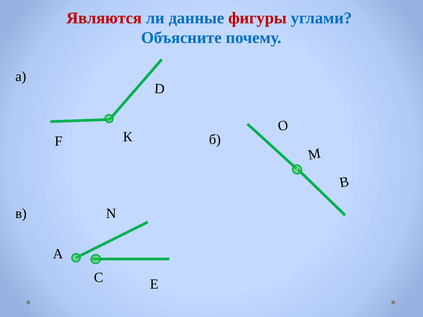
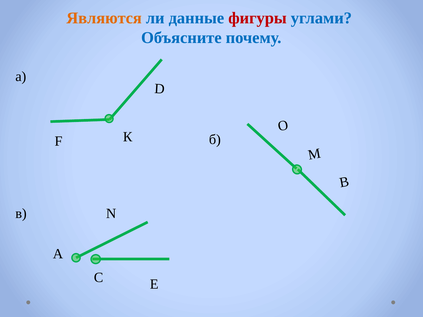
Являются colour: red -> orange (104, 18)
